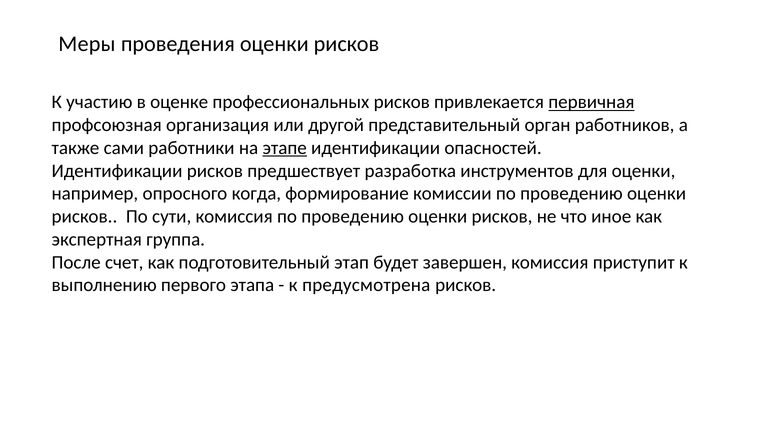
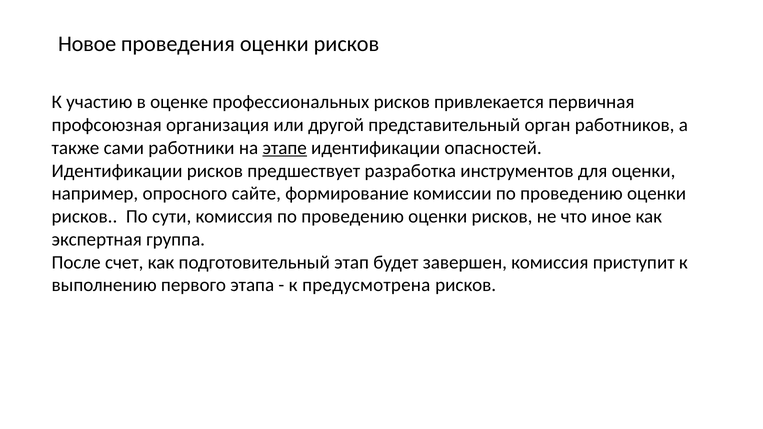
Меры: Меры -> Новое (87, 44)
первичная underline: present -> none (591, 102)
когда: когда -> сайте (256, 194)
